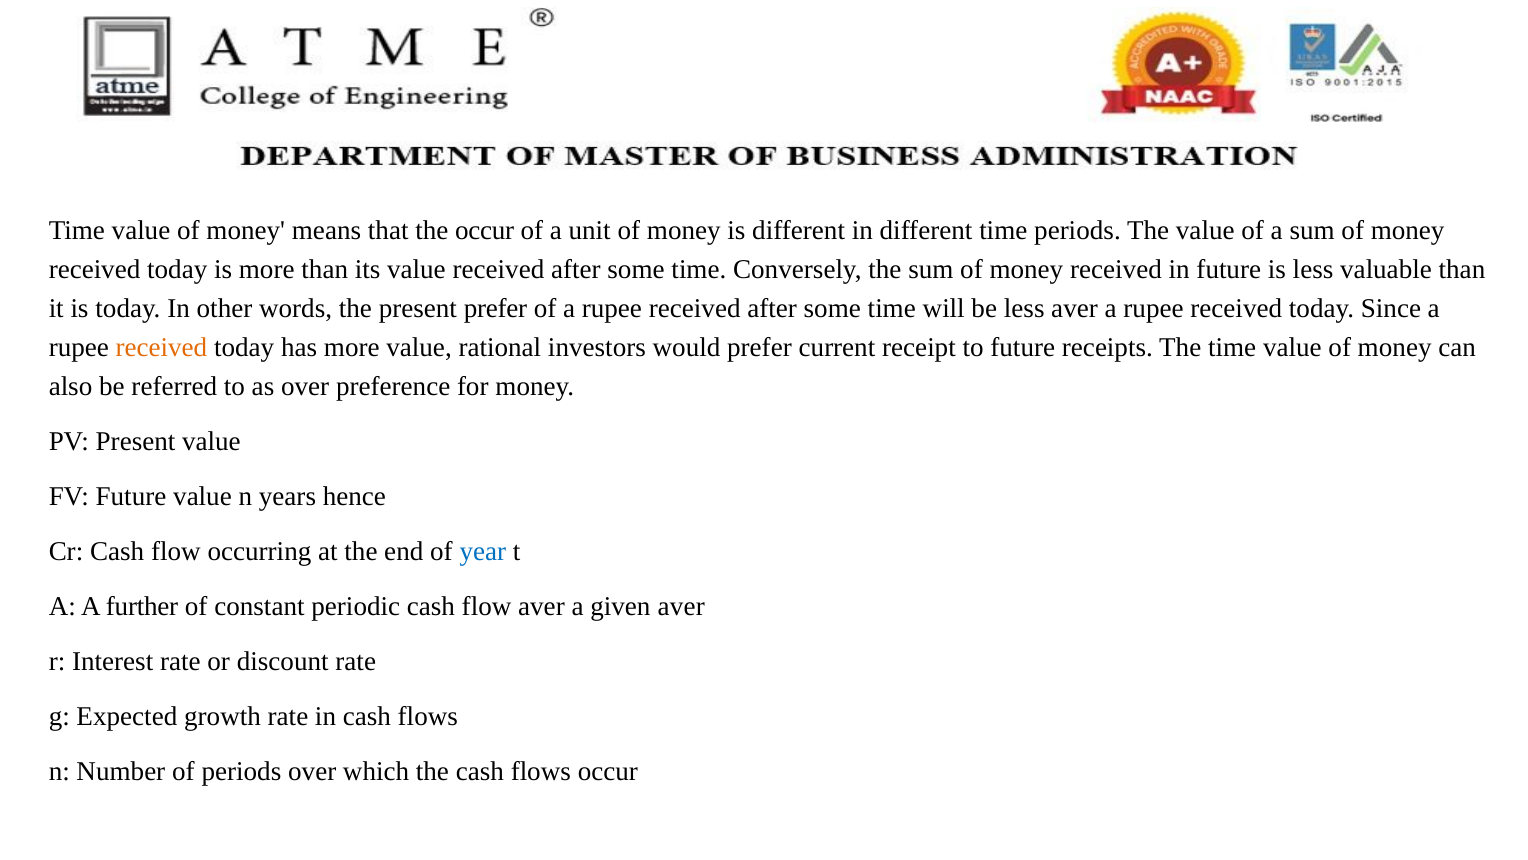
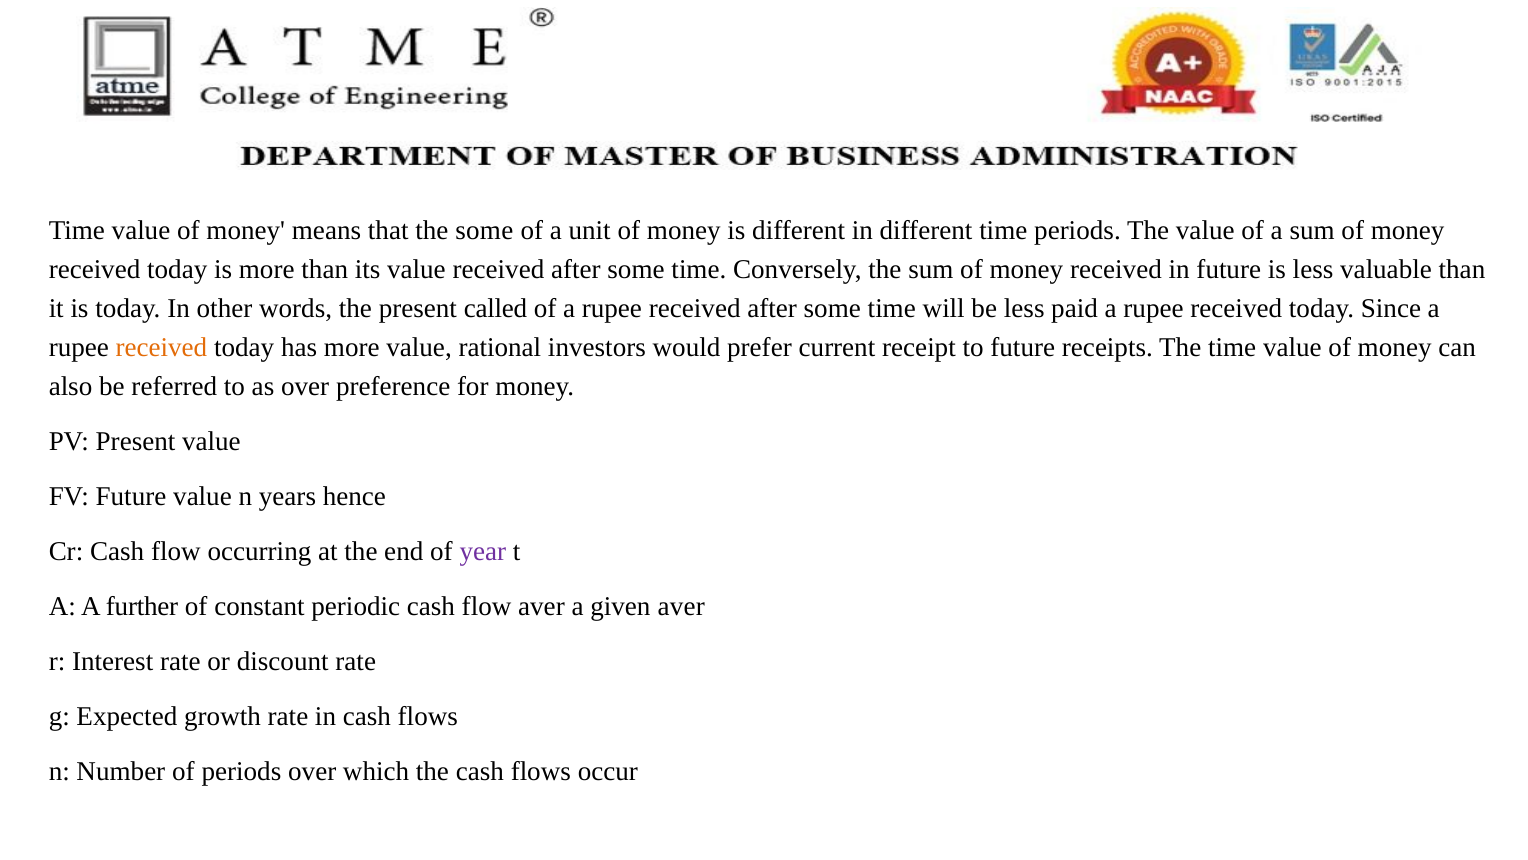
the occur: occur -> some (484, 230)
present prefer: prefer -> called (495, 308)
less aver: aver -> paid (1075, 308)
year colour: blue -> purple (483, 551)
